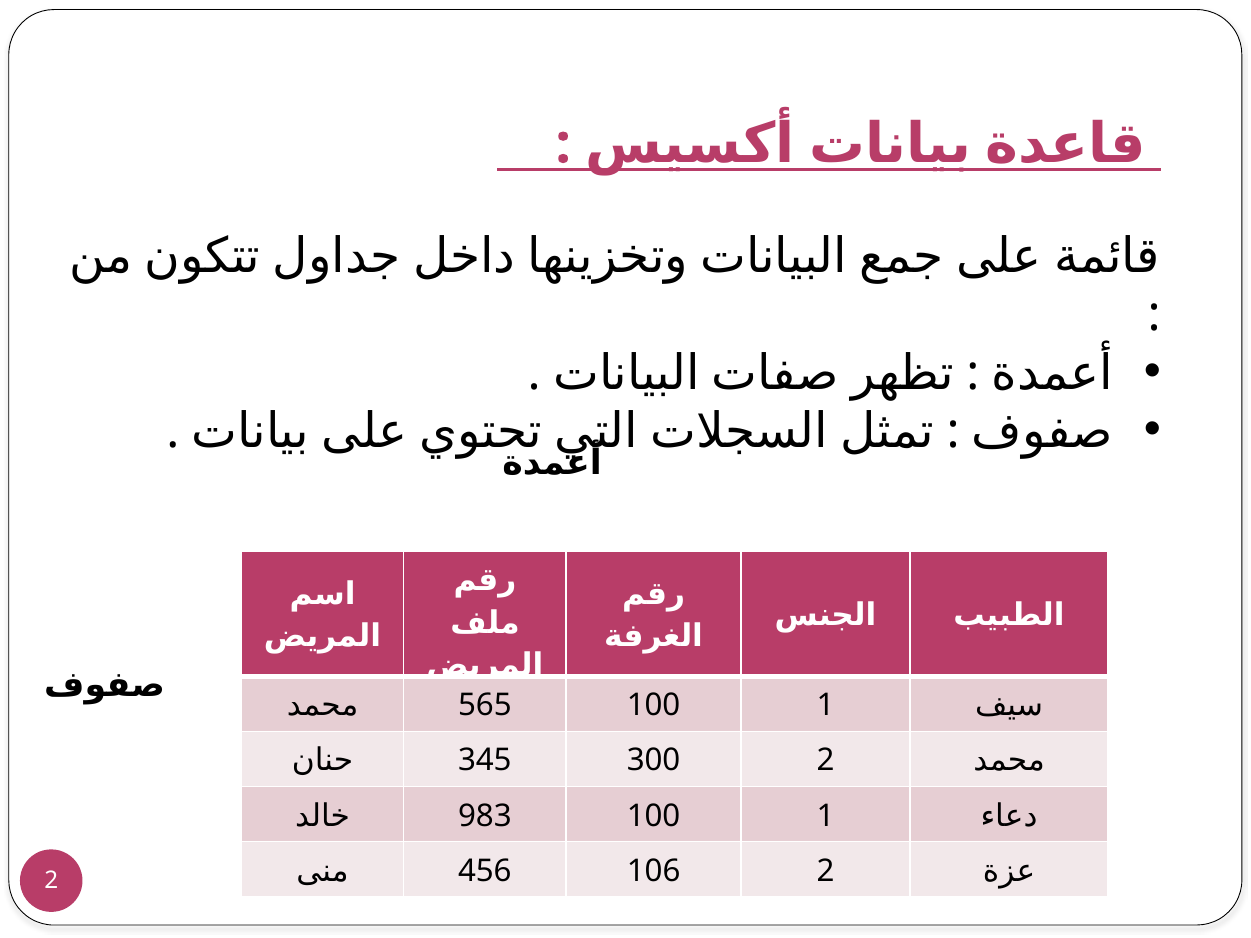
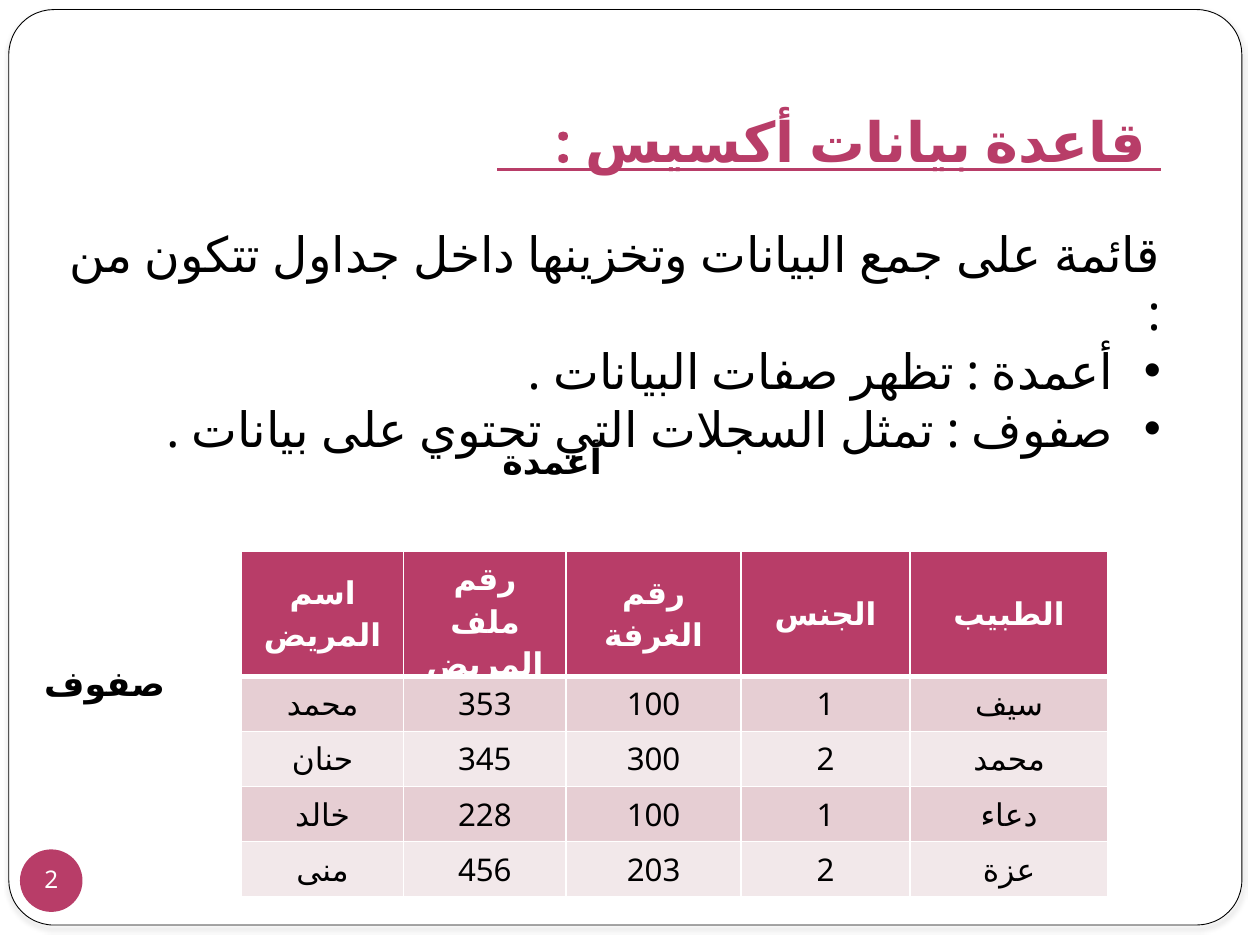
565: 565 -> 353 (485, 706)
983: 983 -> 228 (485, 816)
106: 106 -> 203 (654, 871)
